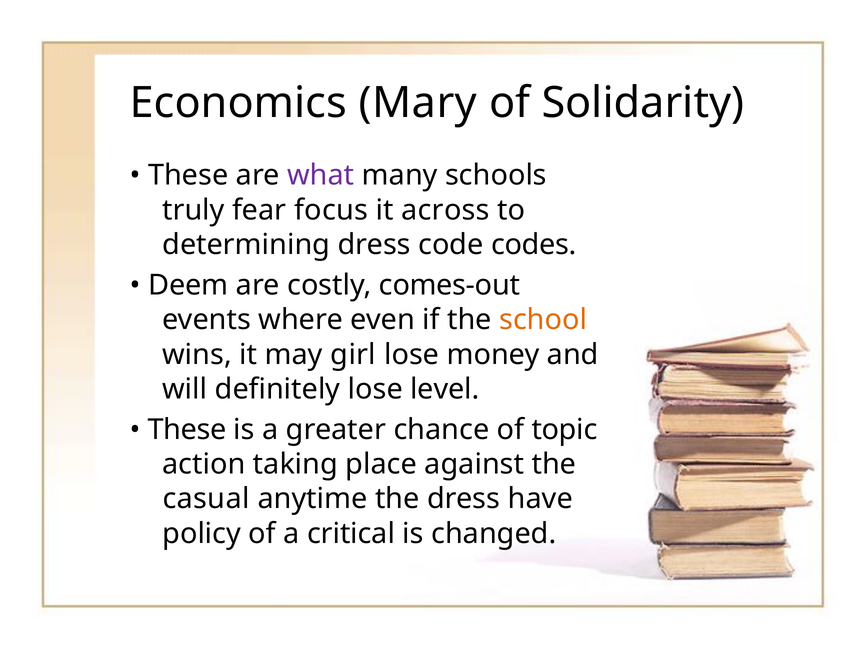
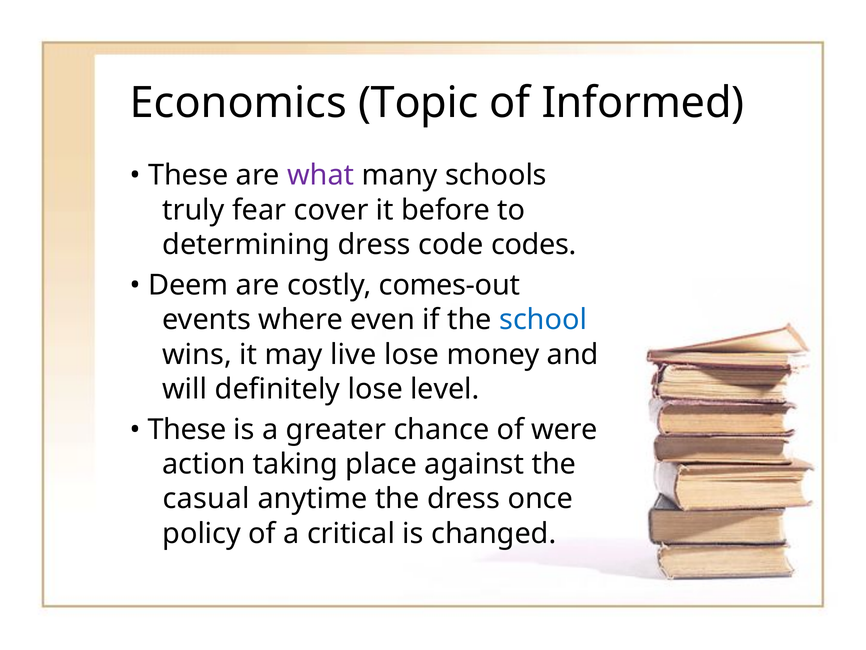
Mary: Mary -> Topic (418, 103)
Solidarity: Solidarity -> Informed (643, 103)
focus: focus -> cover (331, 210)
across: across -> before (446, 210)
school colour: orange -> blue (543, 320)
girl: girl -> live (353, 354)
topic: topic -> were (565, 429)
have: have -> once (540, 499)
